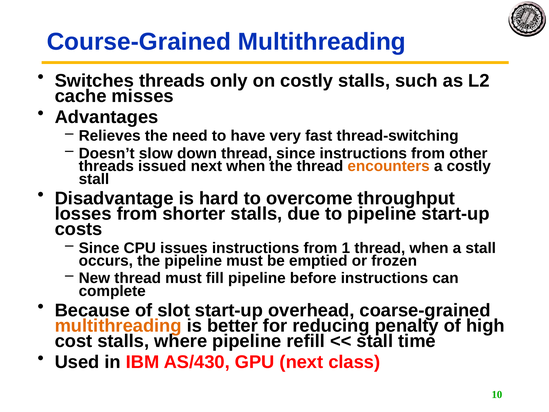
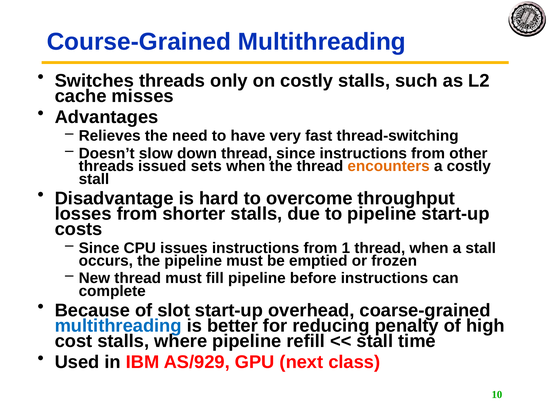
issued next: next -> sets (206, 166)
multithreading colour: orange -> blue (118, 326)
AS/430: AS/430 -> AS/929 (197, 362)
